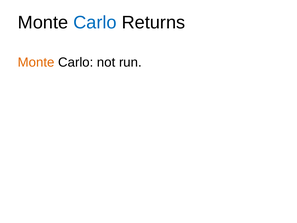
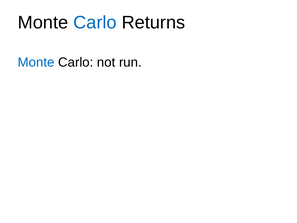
Monte colour: orange -> blue (36, 62)
